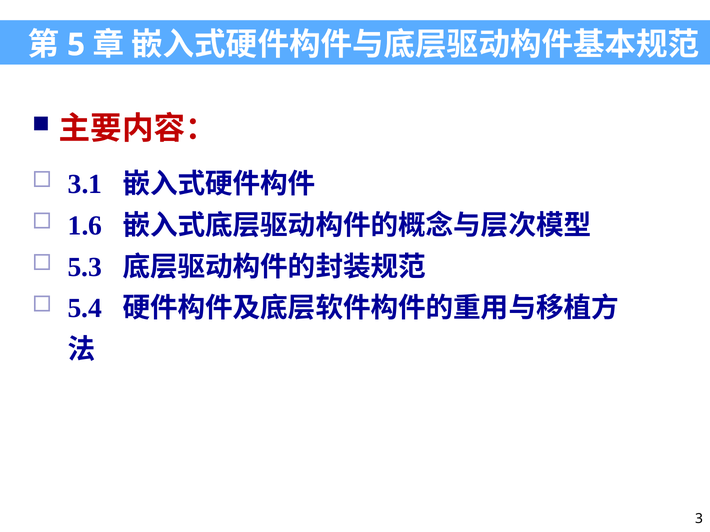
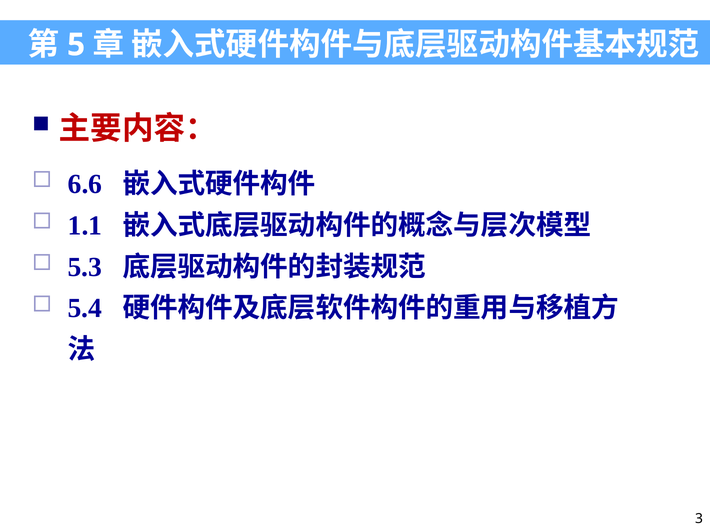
3.1: 3.1 -> 6.6 (85, 184)
1.6: 1.6 -> 1.1 (85, 226)
